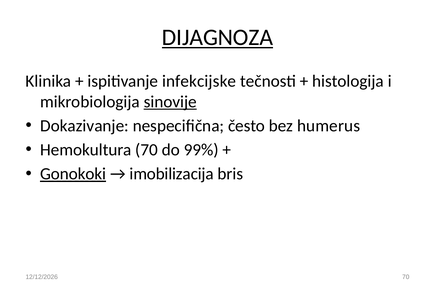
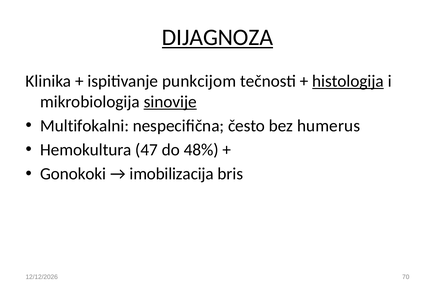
infekcijske: infekcijske -> punkcijom (199, 81)
histologija underline: none -> present (348, 81)
Dokazivanje: Dokazivanje -> Multifokalni (85, 126)
Hemokultura 70: 70 -> 47 (147, 150)
99%: 99% -> 48% (201, 150)
Gonokoki underline: present -> none (73, 174)
